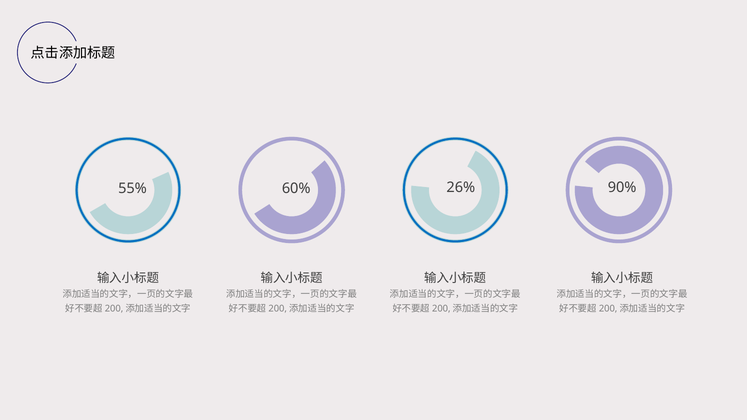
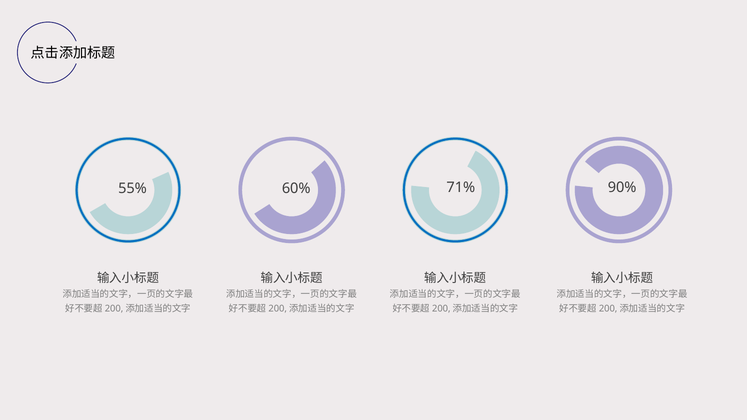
26%: 26% -> 71% (461, 187)
